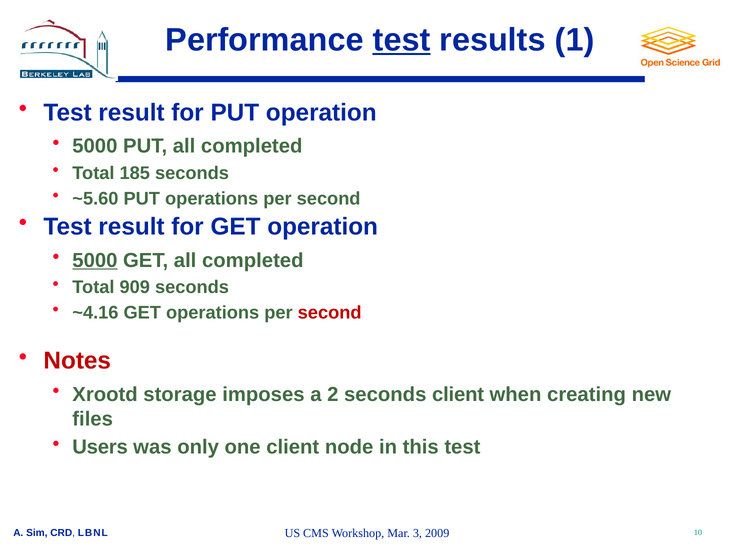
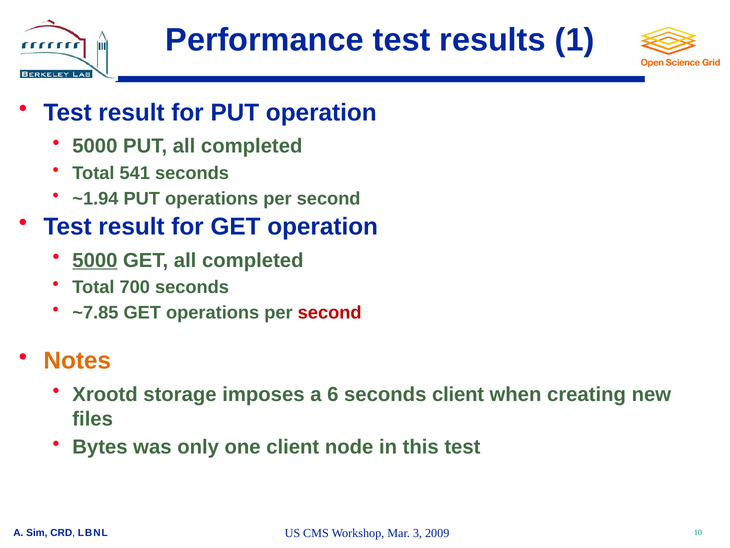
test underline: present -> none (402, 40)
185: 185 -> 541 (135, 173)
~5.60: ~5.60 -> ~1.94 (95, 198)
909: 909 -> 700 (135, 287)
~4.16: ~4.16 -> ~7.85 (95, 313)
Notes colour: red -> orange (77, 361)
2: 2 -> 6 (333, 394)
Users: Users -> Bytes (100, 447)
